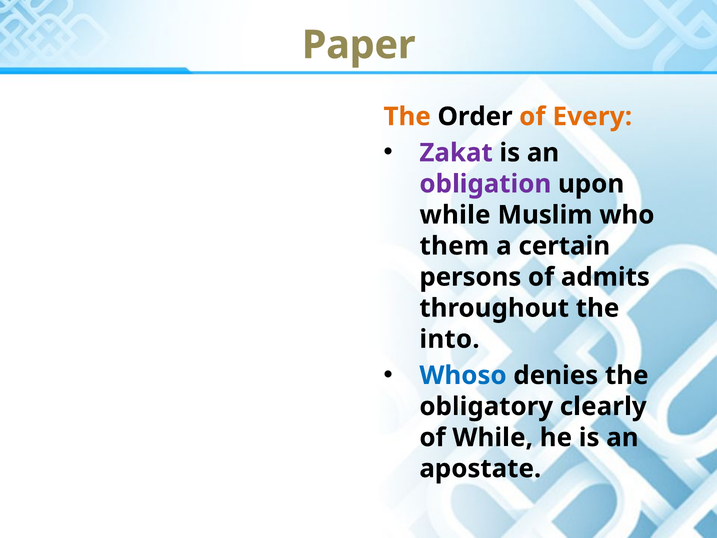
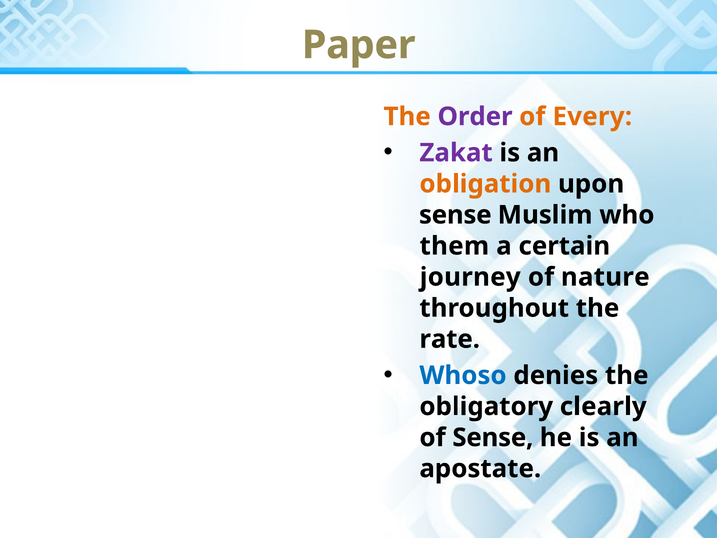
Order colour: black -> purple (475, 117)
obligation colour: purple -> orange (485, 184)
while: while -> sense (455, 215)
persons: persons -> journey (470, 277)
admits: admits -> nature (605, 277)
into: into -> rate (450, 339)
of While: While -> Sense (493, 437)
